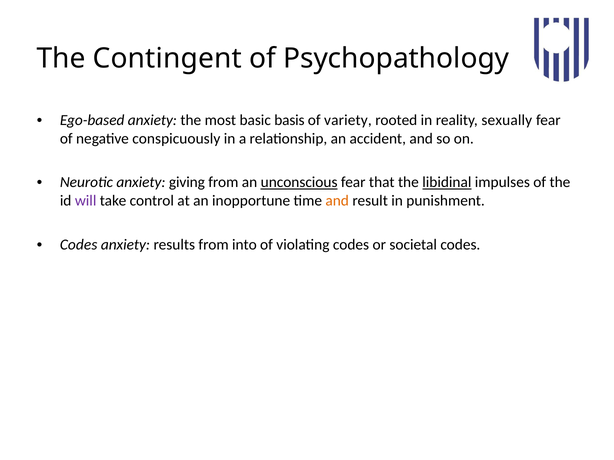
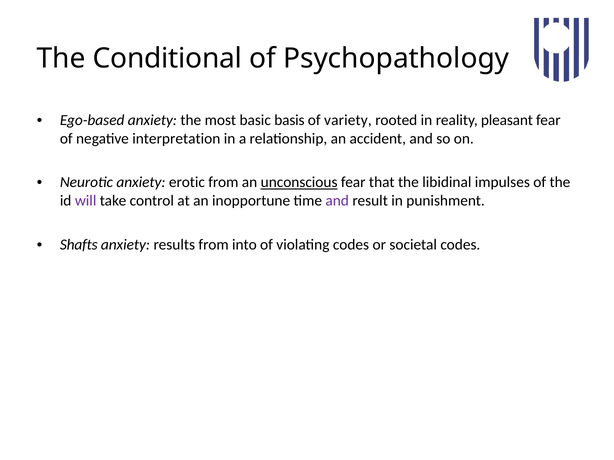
Contingent: Contingent -> Conditional (167, 58)
sexually: sexually -> pleasant (507, 120)
conspicuously: conspicuously -> interpretation (176, 139)
giving: giving -> erotic (187, 182)
libidinal underline: present -> none (447, 182)
and colour: orange -> purple (337, 201)
Codes: Codes -> Shafts (79, 245)
